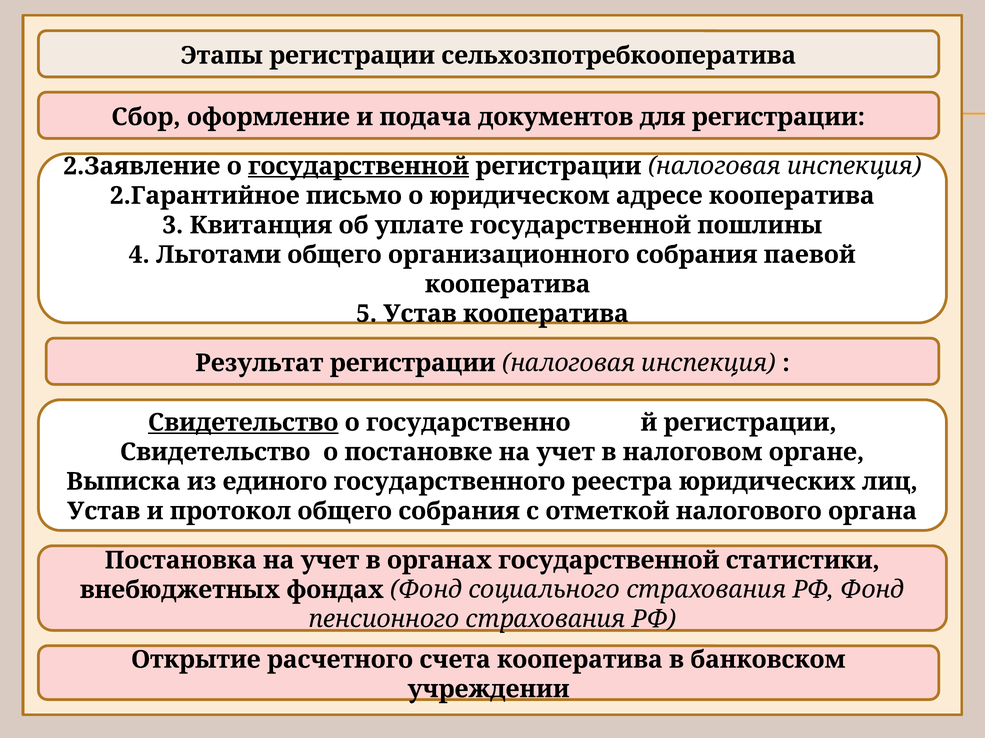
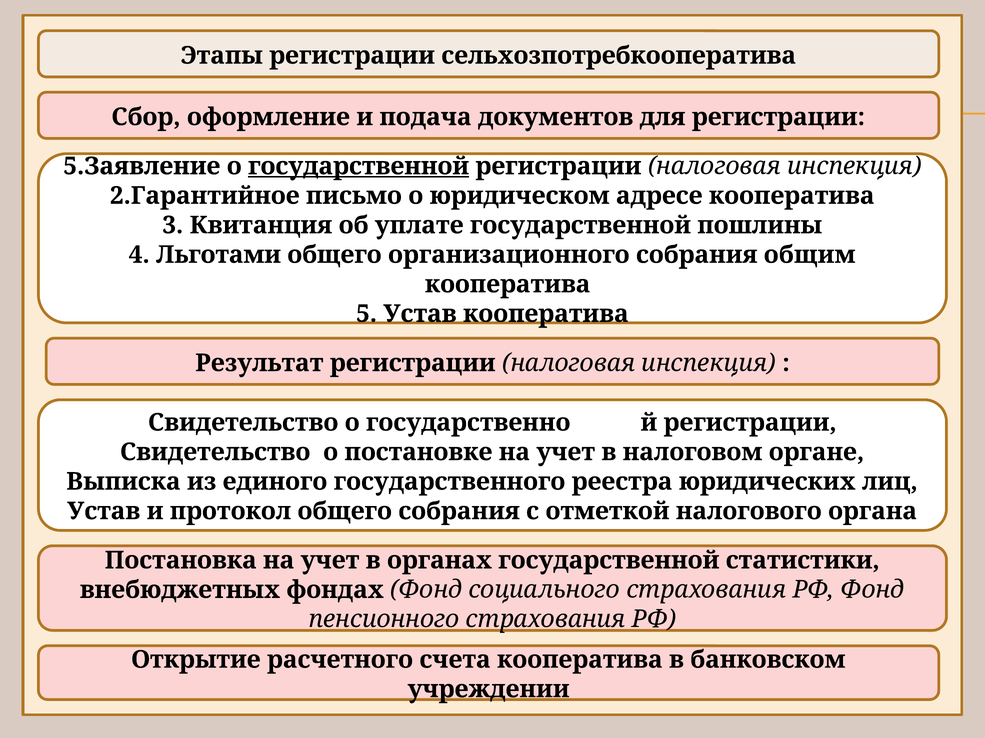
2.Заявление: 2.Заявление -> 5.Заявление (142, 166)
паевой: паевой -> общим (810, 255)
Свидетельство underline: present -> none (243, 423)
